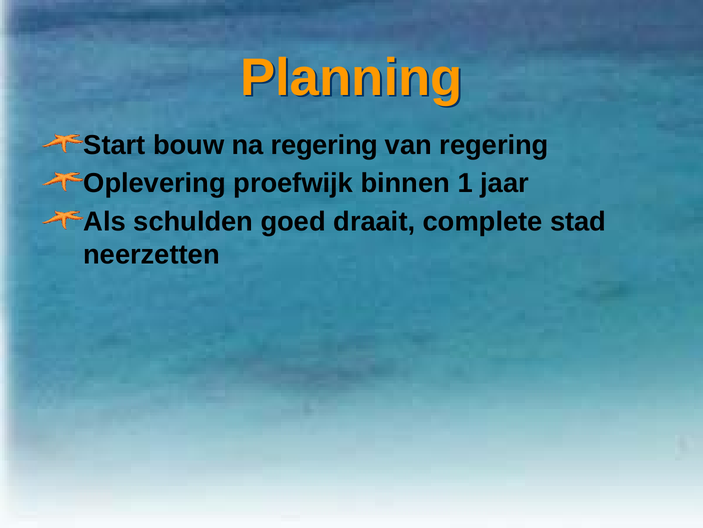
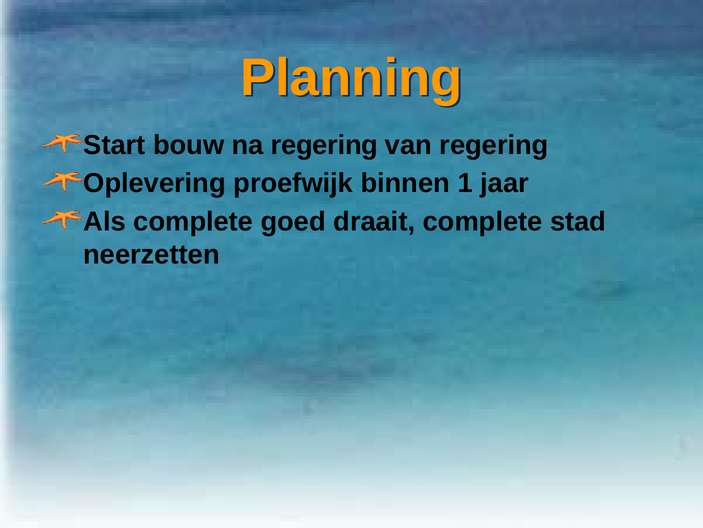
Als schulden: schulden -> complete (193, 221)
